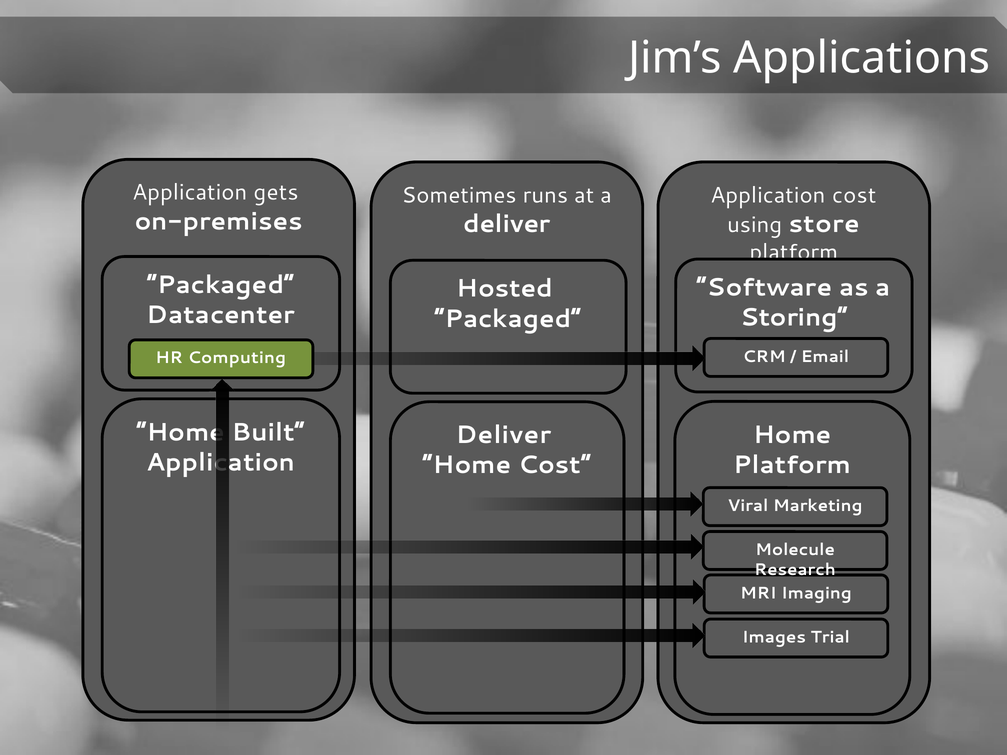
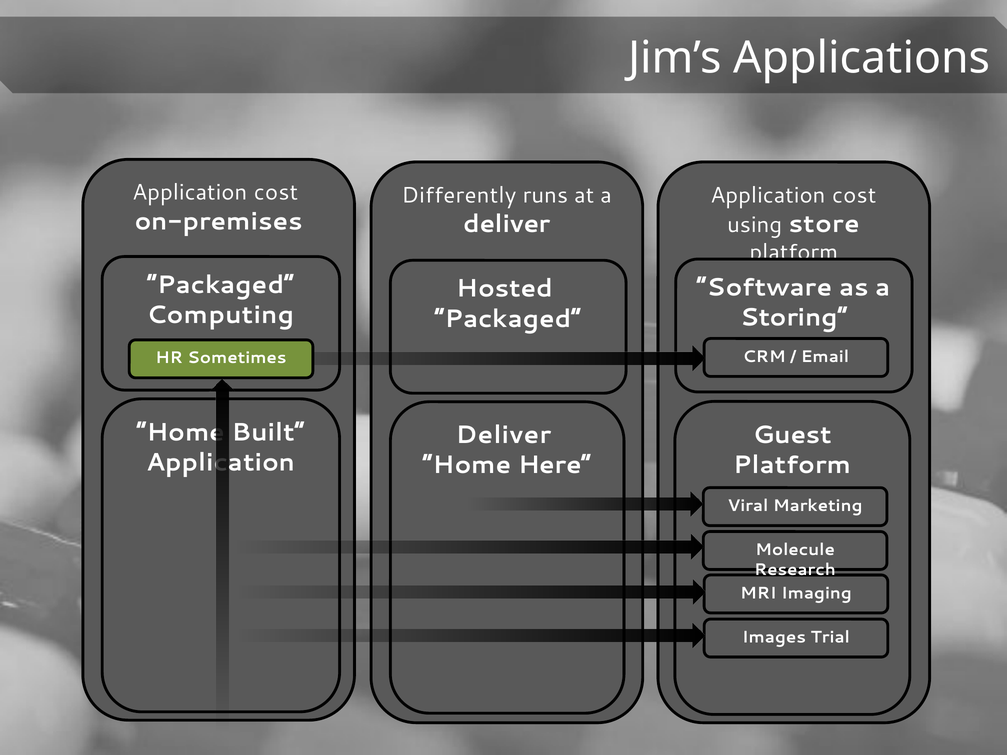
gets: gets -> cost (276, 193)
Sometimes: Sometimes -> Differently (459, 195)
Datacenter: Datacenter -> Computing (221, 315)
Computing: Computing -> Sometimes (237, 358)
Home: Home -> Guest (792, 435)
Home Cost: Cost -> Here (555, 465)
